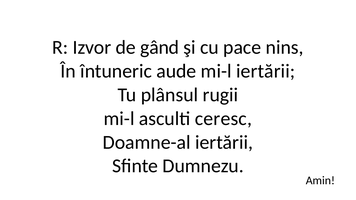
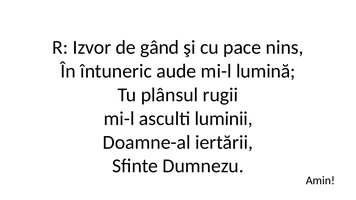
mi-l iertării: iertării -> lumină (266, 71)
ceresc: ceresc -> luminii (224, 119)
